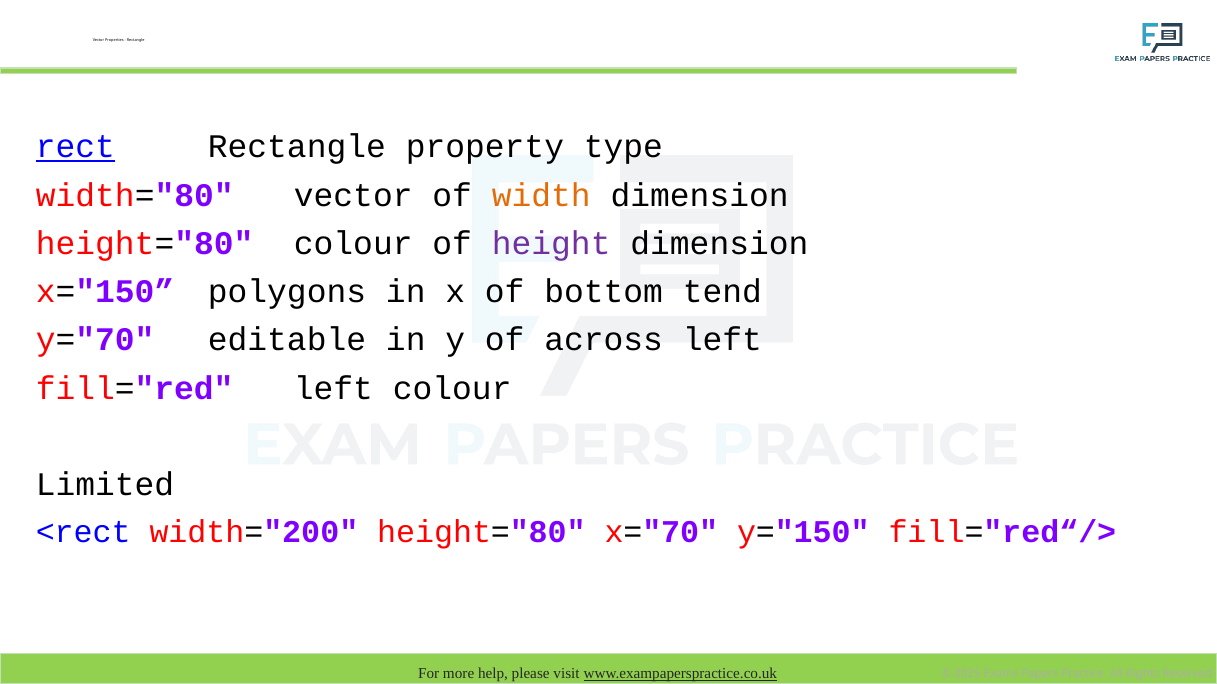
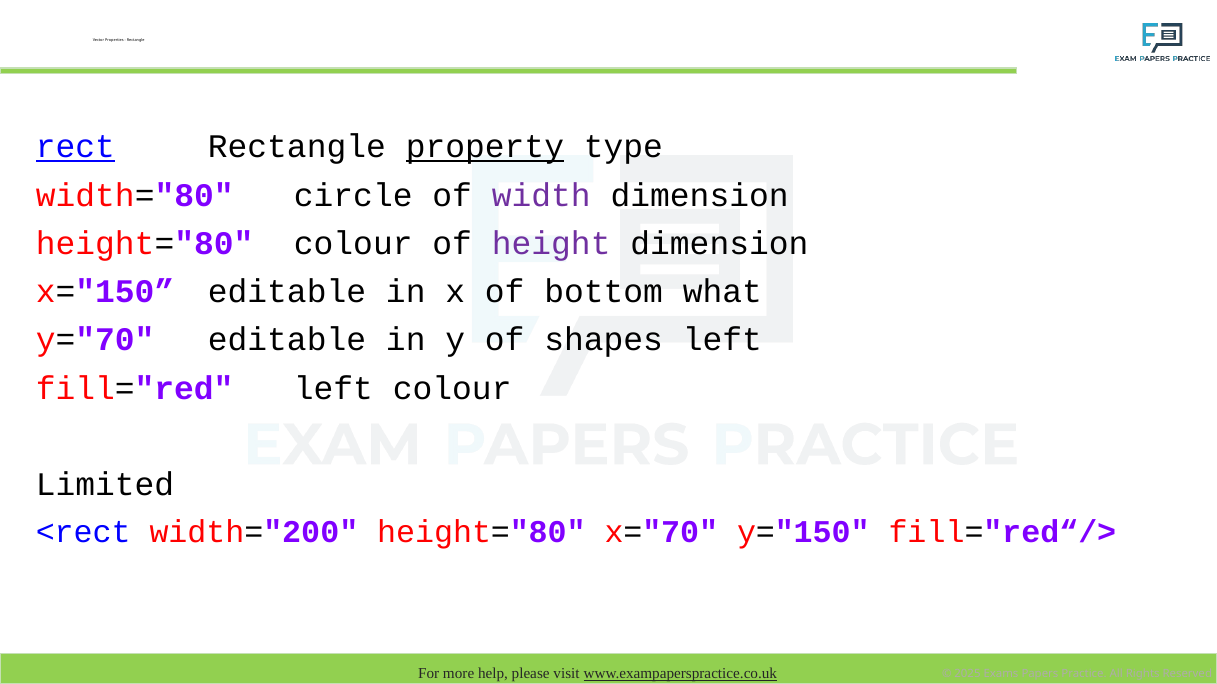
property underline: none -> present (485, 147)
width="80 vector: vector -> circle (353, 195)
width colour: orange -> purple (541, 195)
x="150 polygons: polygons -> editable (287, 292)
tend: tend -> what (722, 292)
across: across -> shapes (604, 340)
